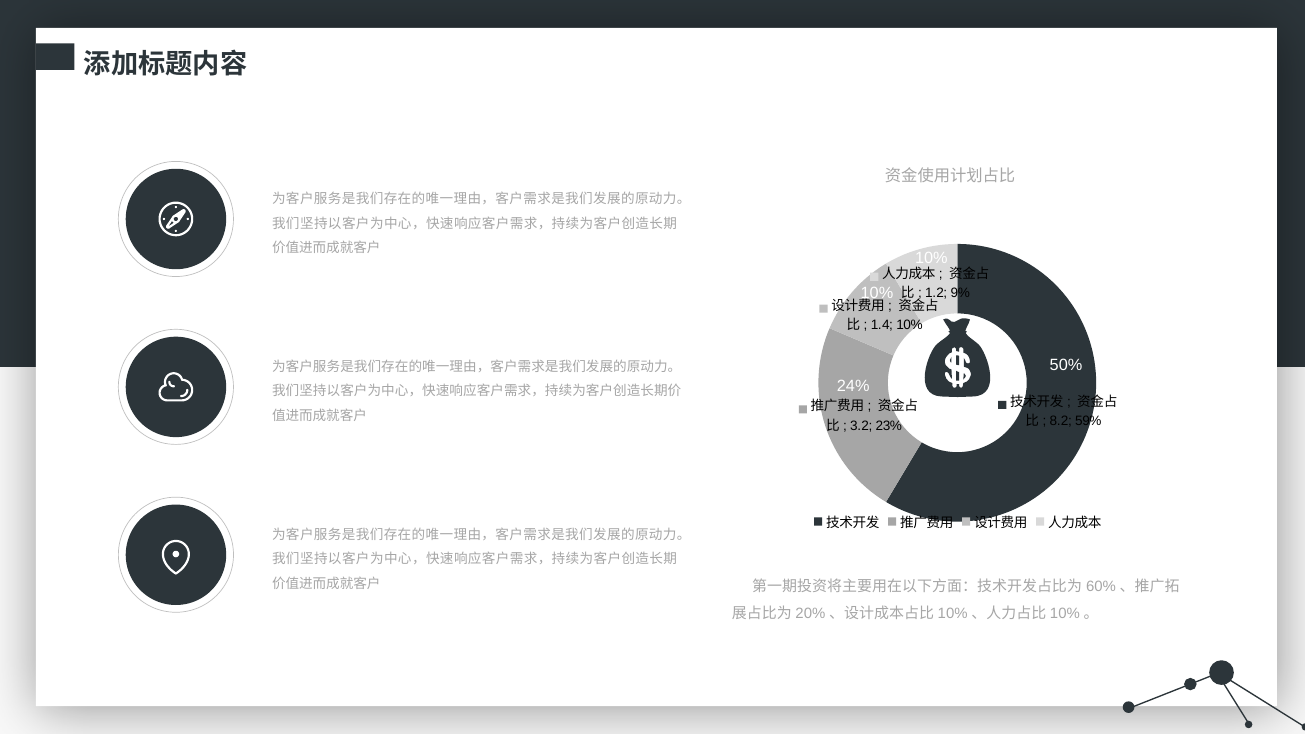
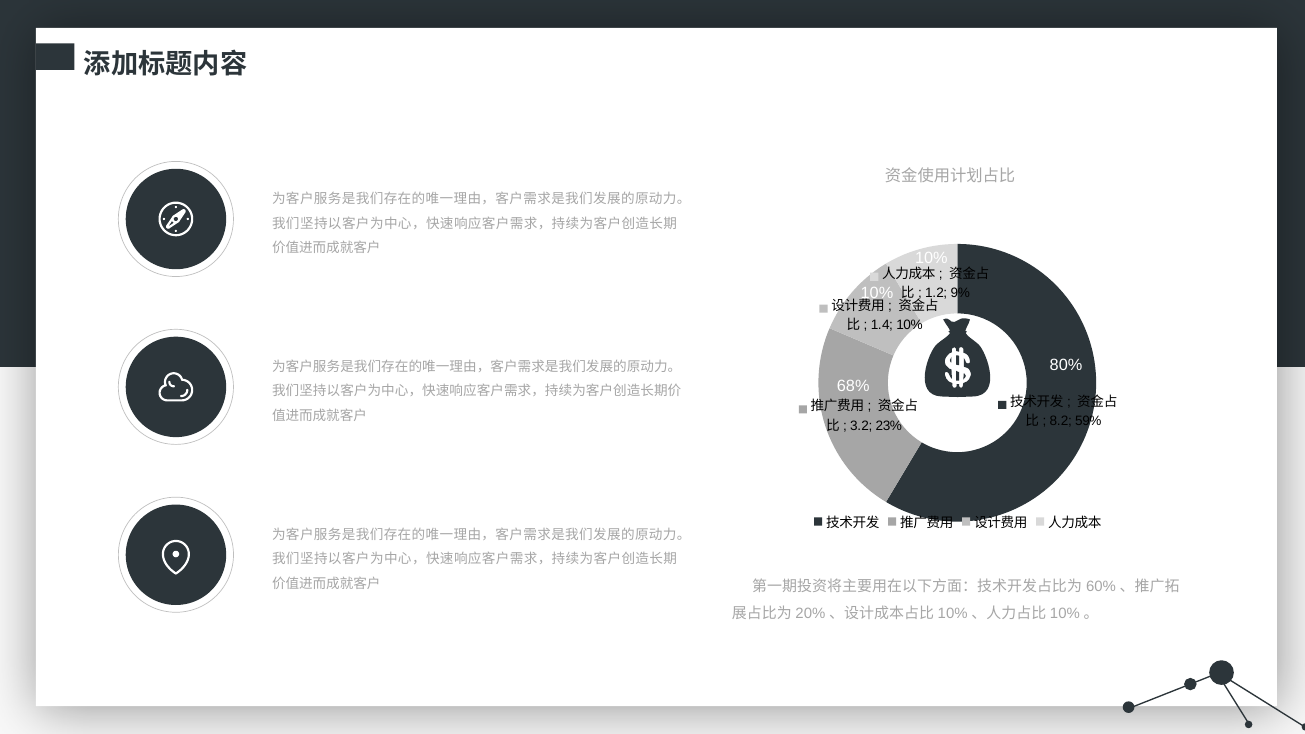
50%: 50% -> 80% (1066, 365)
24%: 24% -> 68% (853, 387)
